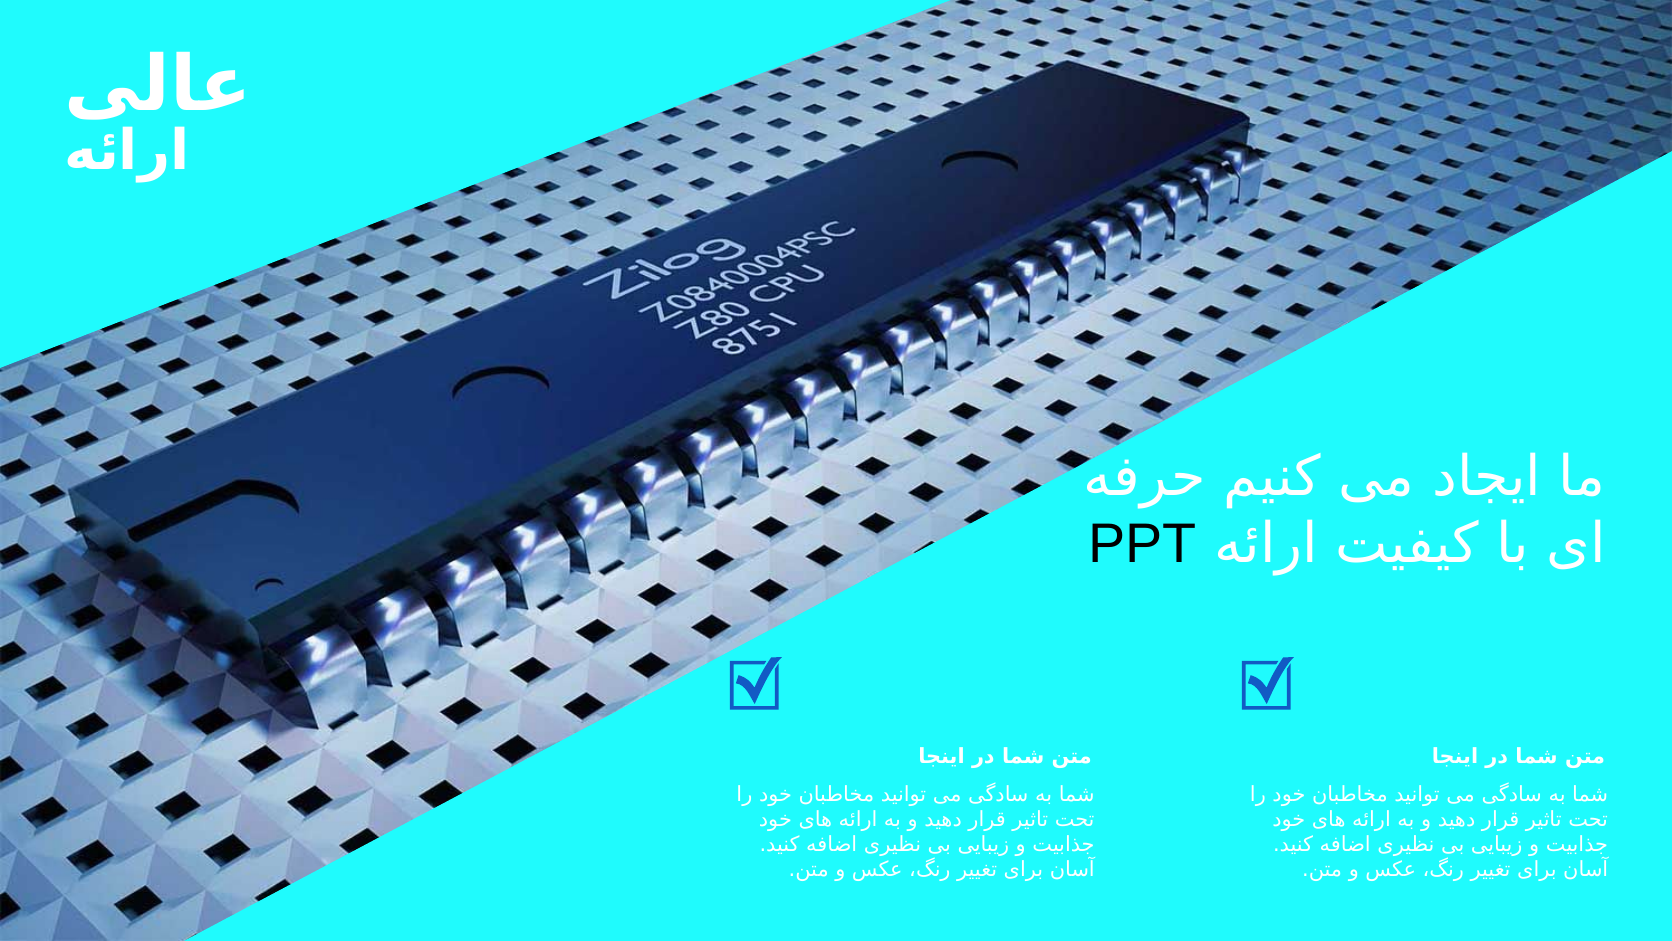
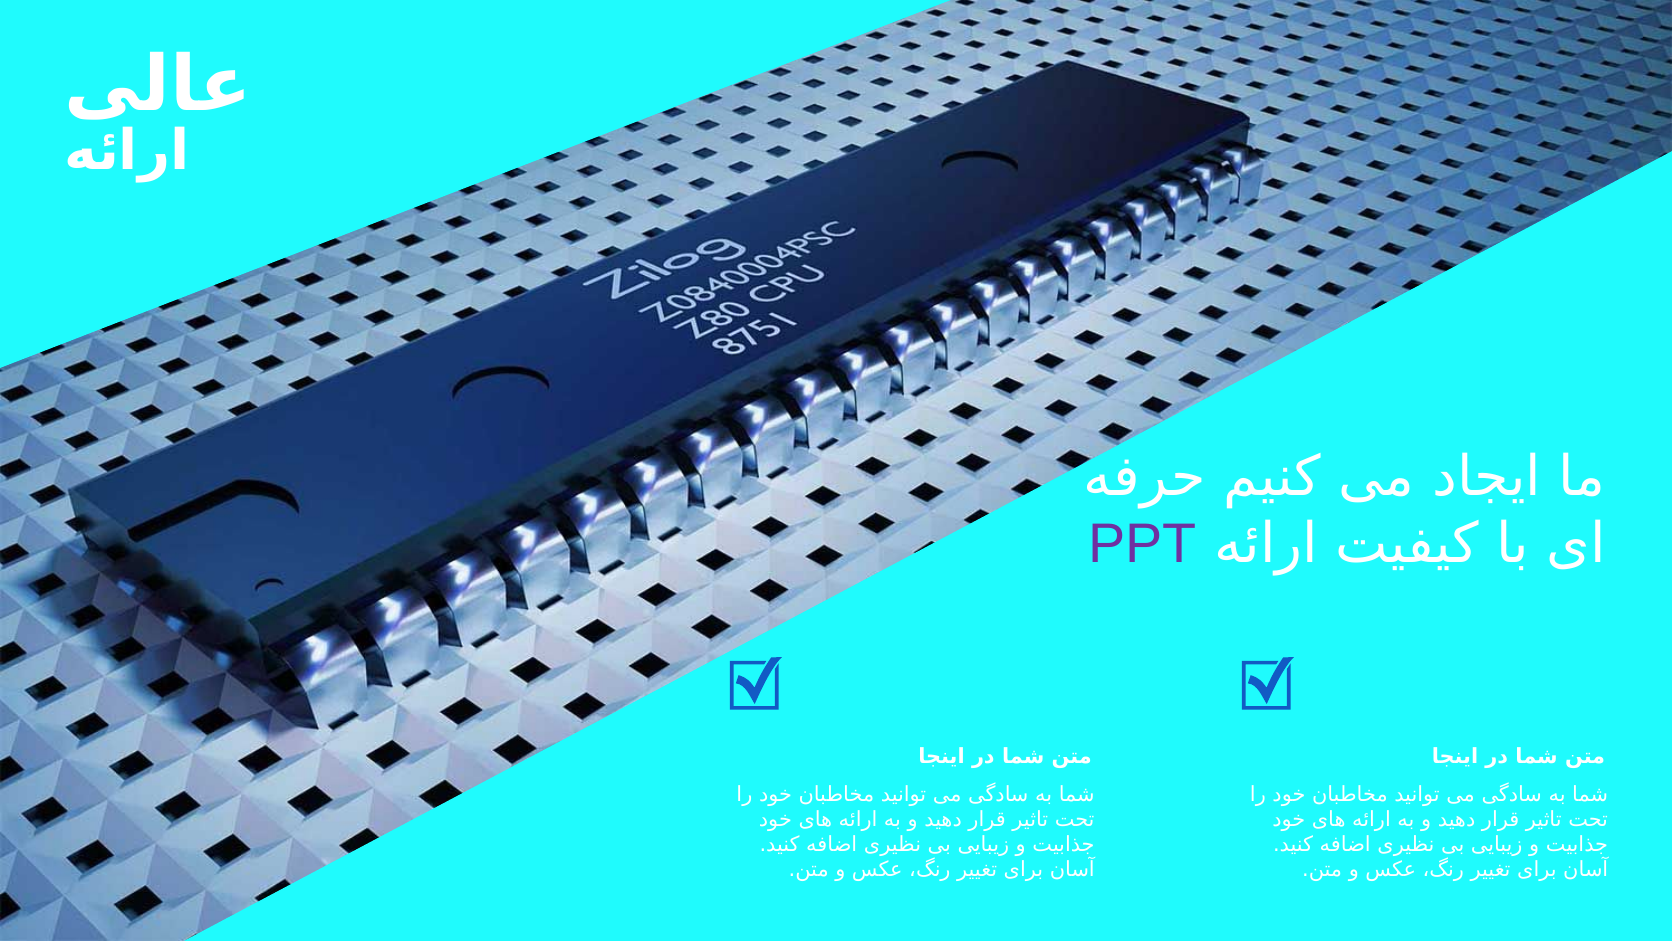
PPT colour: black -> purple (1143, 544)
